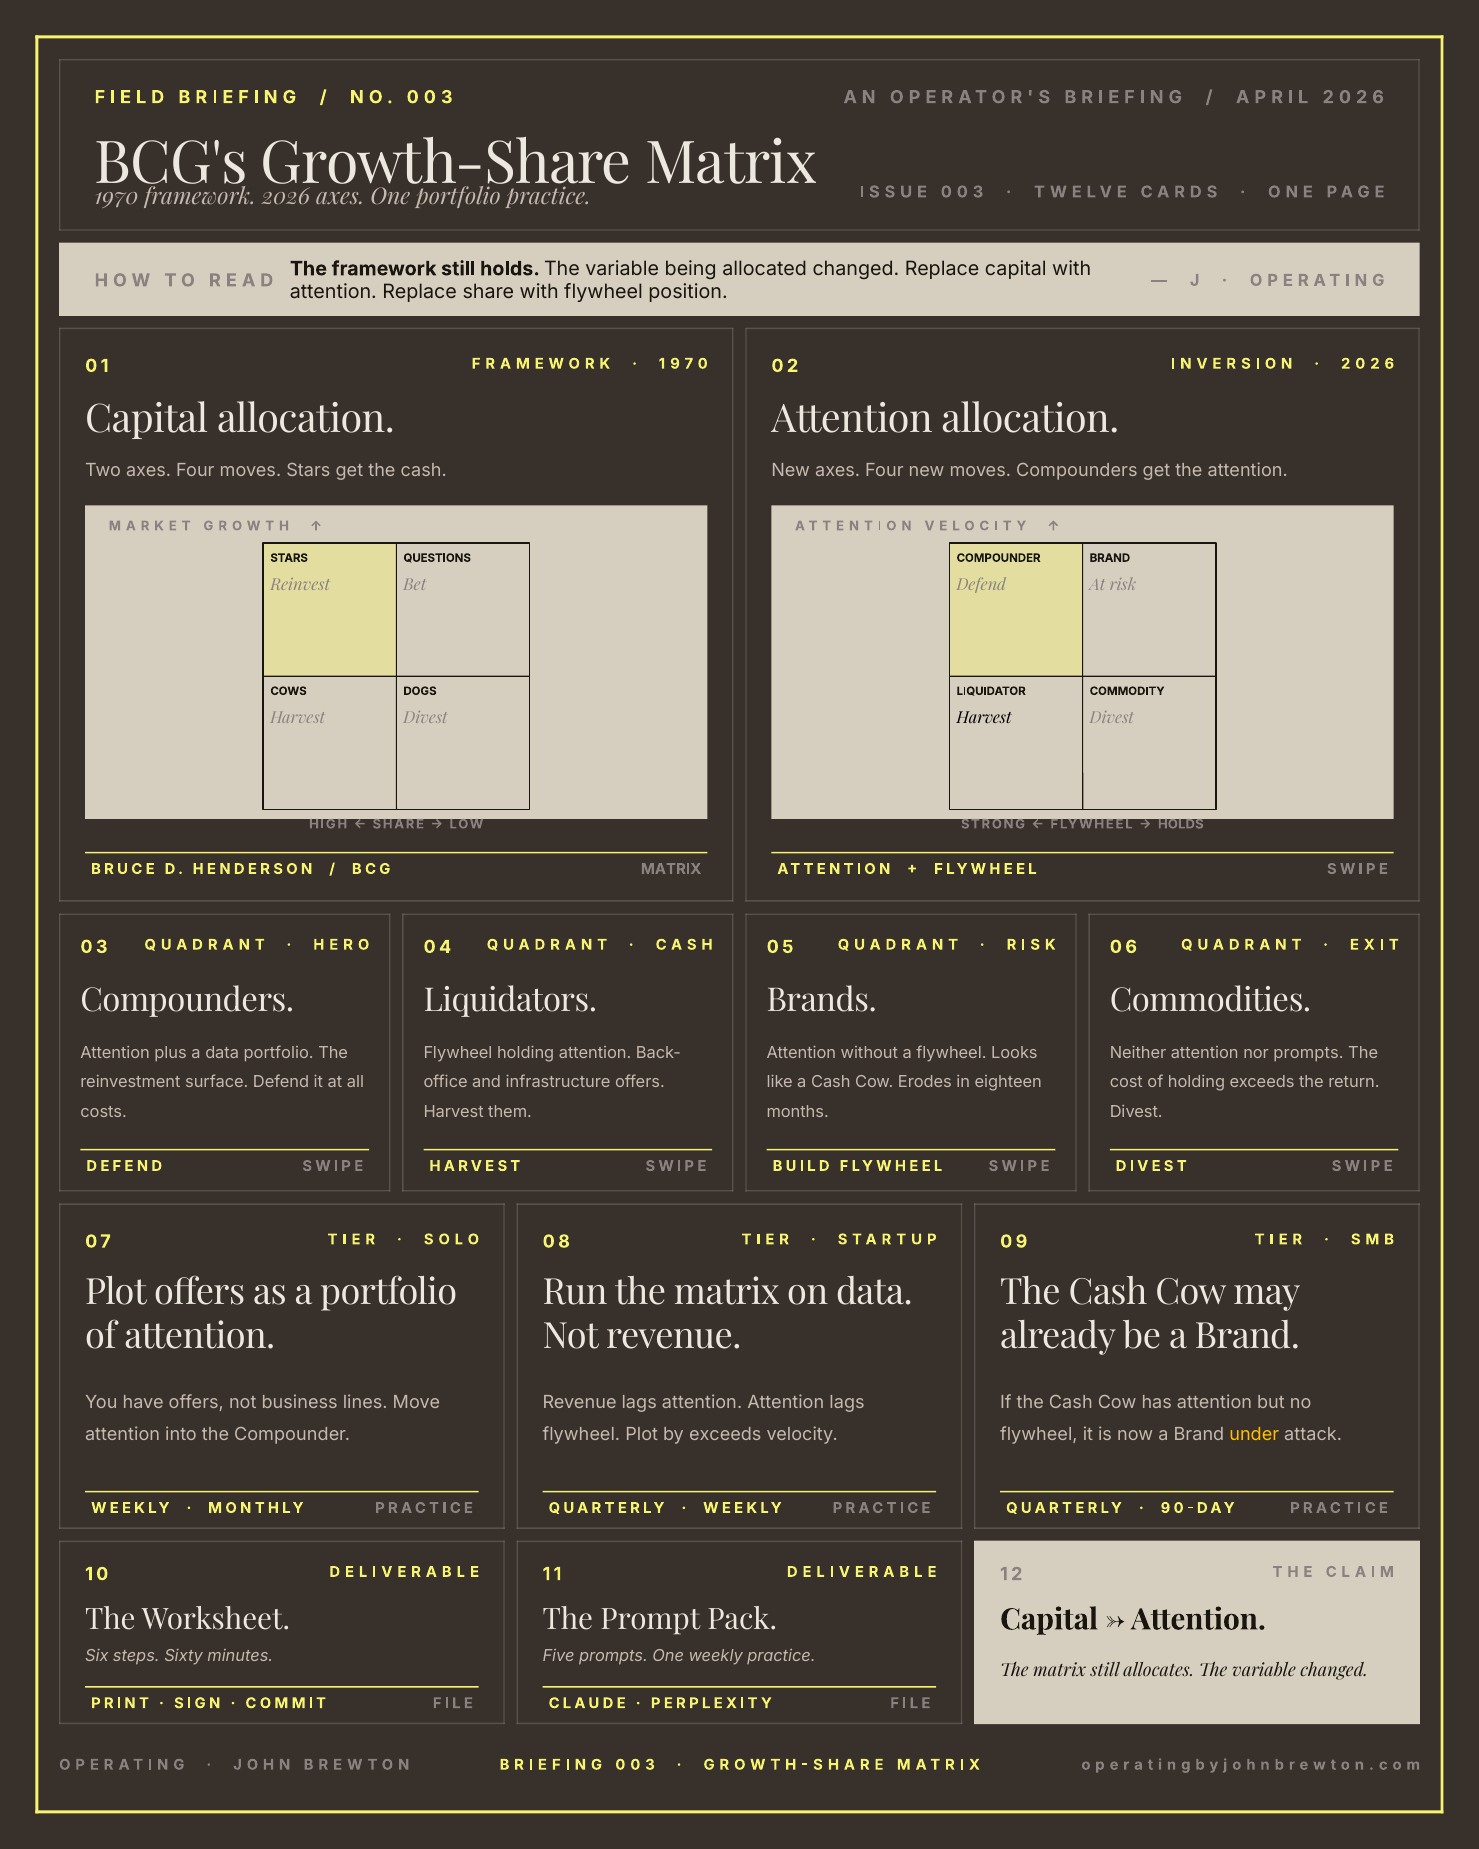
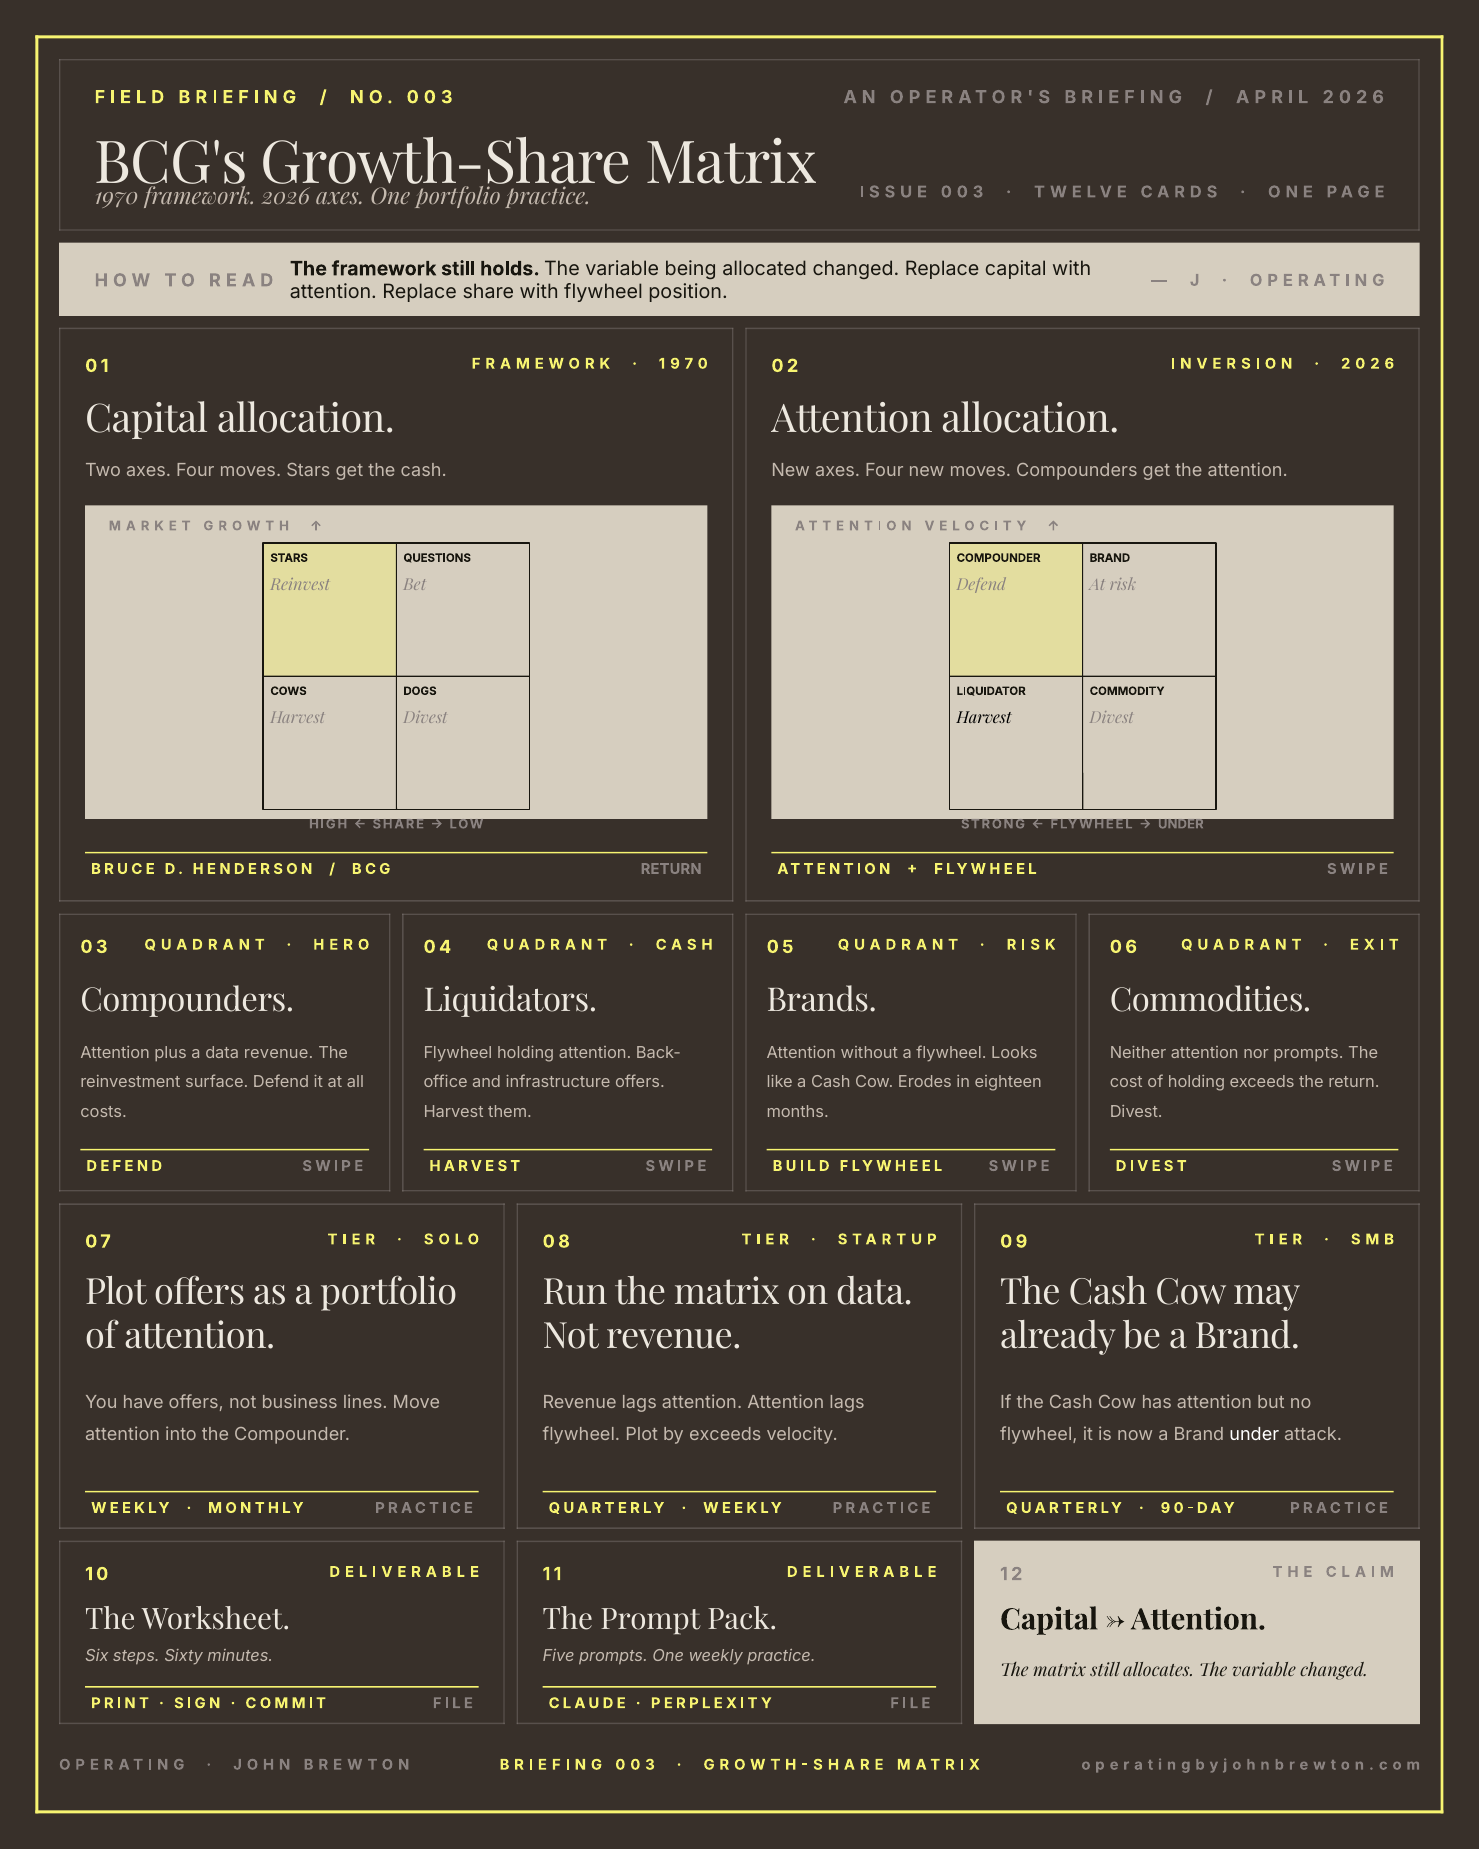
HOLDS: HOLDS -> UNDER (1181, 824)
BCG MATRIX: MATRIX -> RETURN (671, 869)
data portfolio: portfolio -> revenue (279, 1053)
under colour: yellow -> white (1254, 1434)
